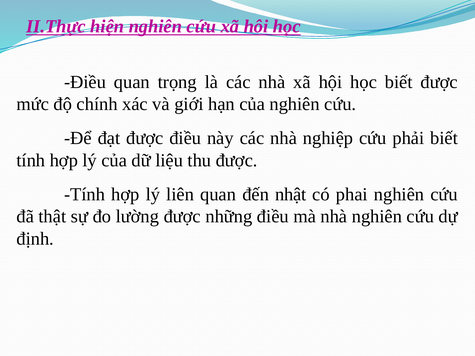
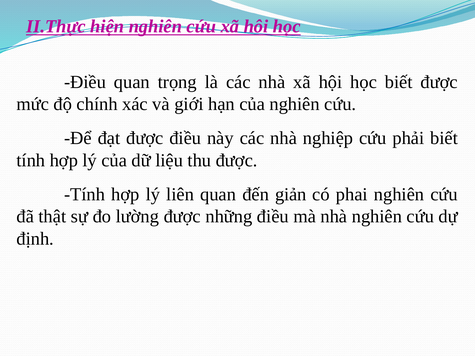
nhật: nhật -> giản (291, 194)
